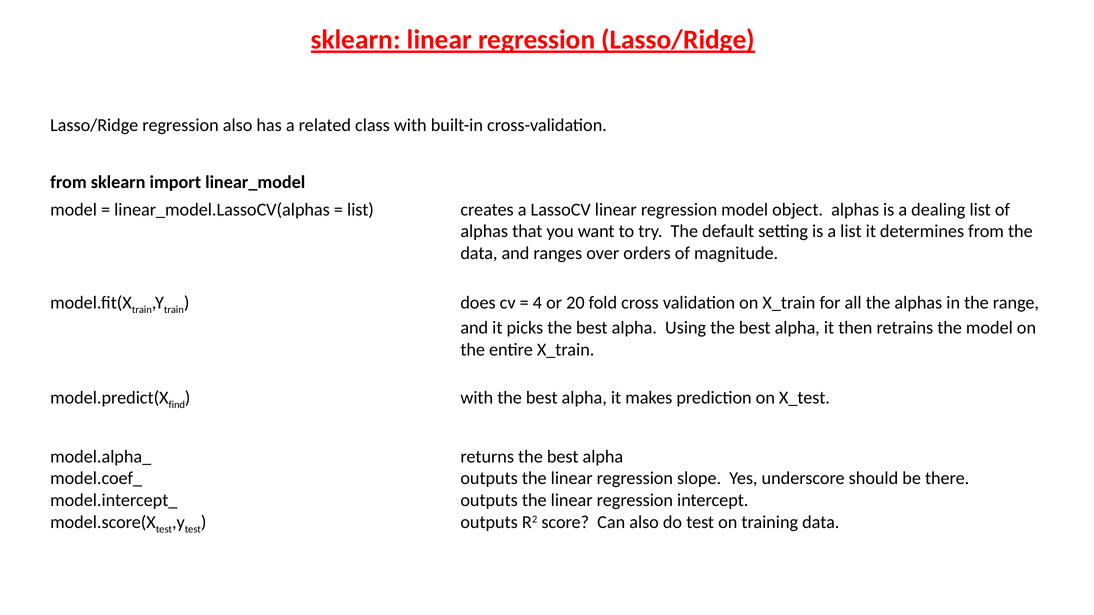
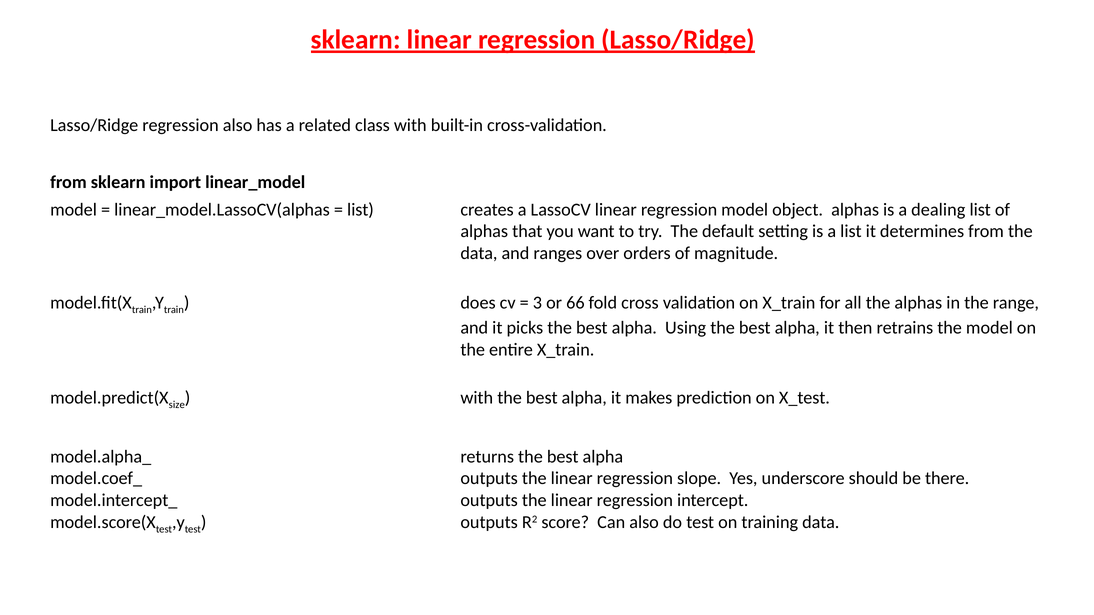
4: 4 -> 3 (537, 303)
20: 20 -> 66 (575, 303)
find: find -> size (177, 405)
